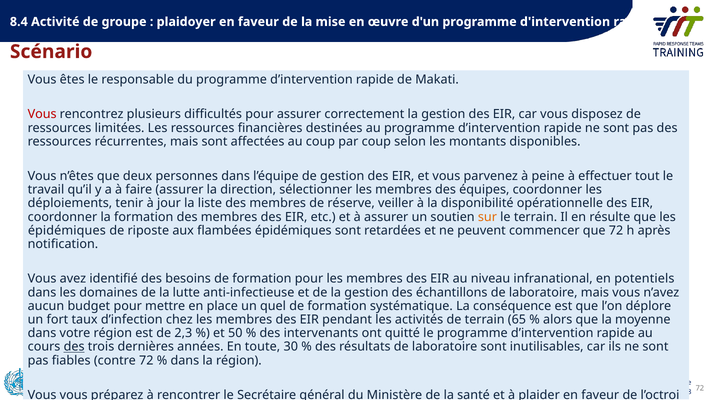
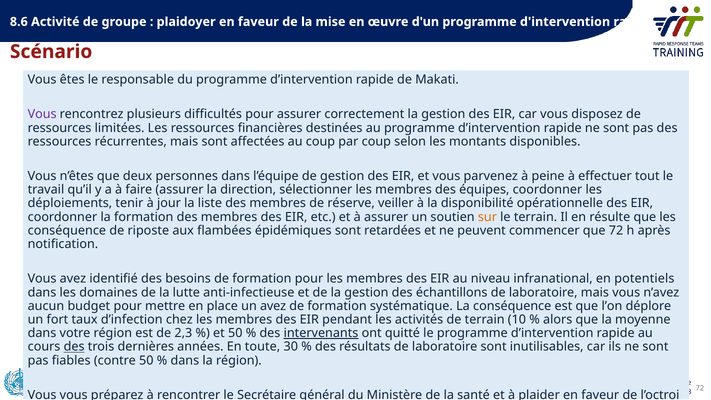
8.4: 8.4 -> 8.6 (19, 22)
Vous colour: red -> purple (42, 114)
épidémiques: épidémiques -> conséquence (67, 230)
un quel: quel -> avez (273, 306)
65: 65 -> 10 (517, 320)
intervenants underline: none -> present (321, 333)
contre 72: 72 -> 50 (146, 360)
